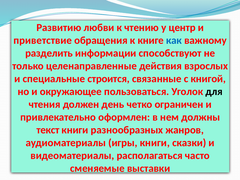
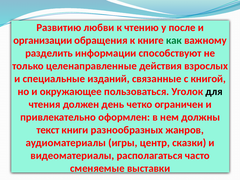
центр: центр -> после (182, 27)
приветствие: приветствие -> организации (43, 40)
как colour: blue -> green (174, 40)
строится: строится -> изданий (109, 79)
игры книги: книги -> центр (155, 143)
